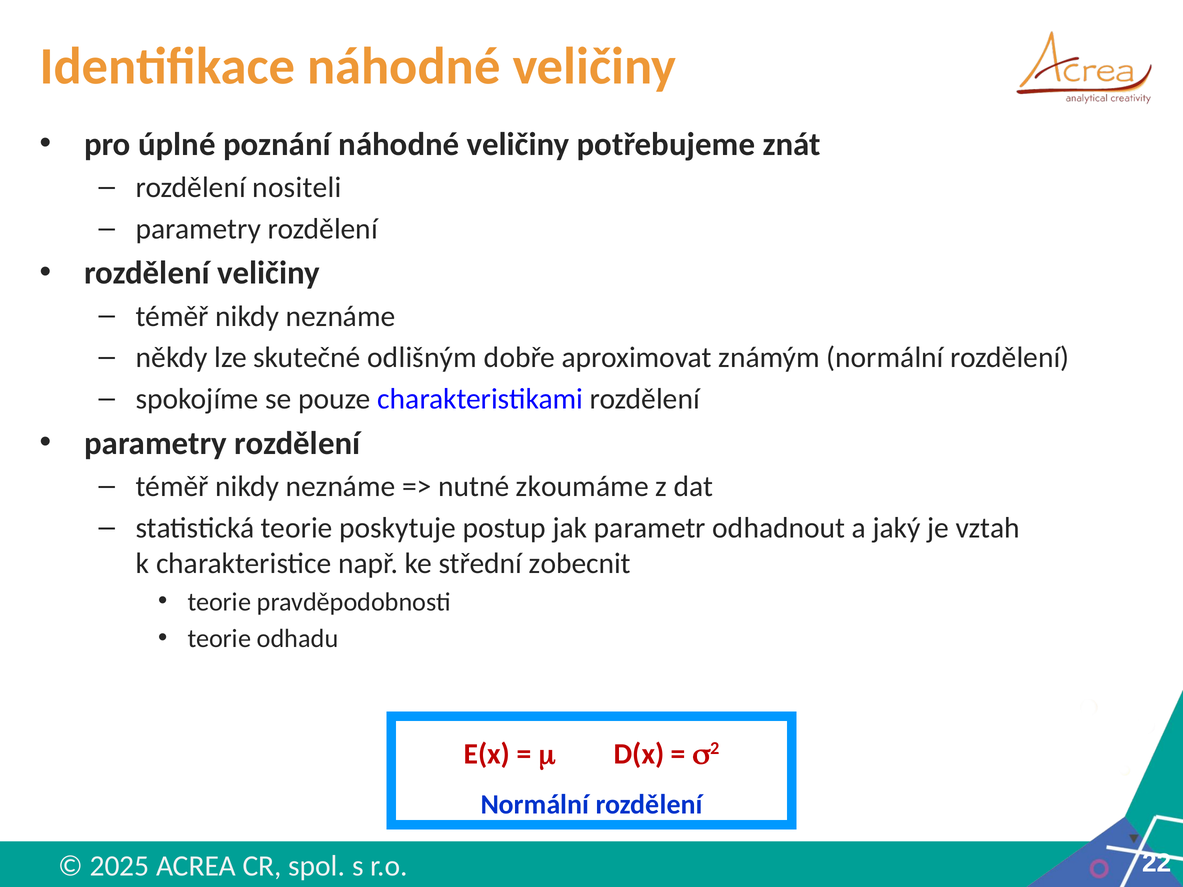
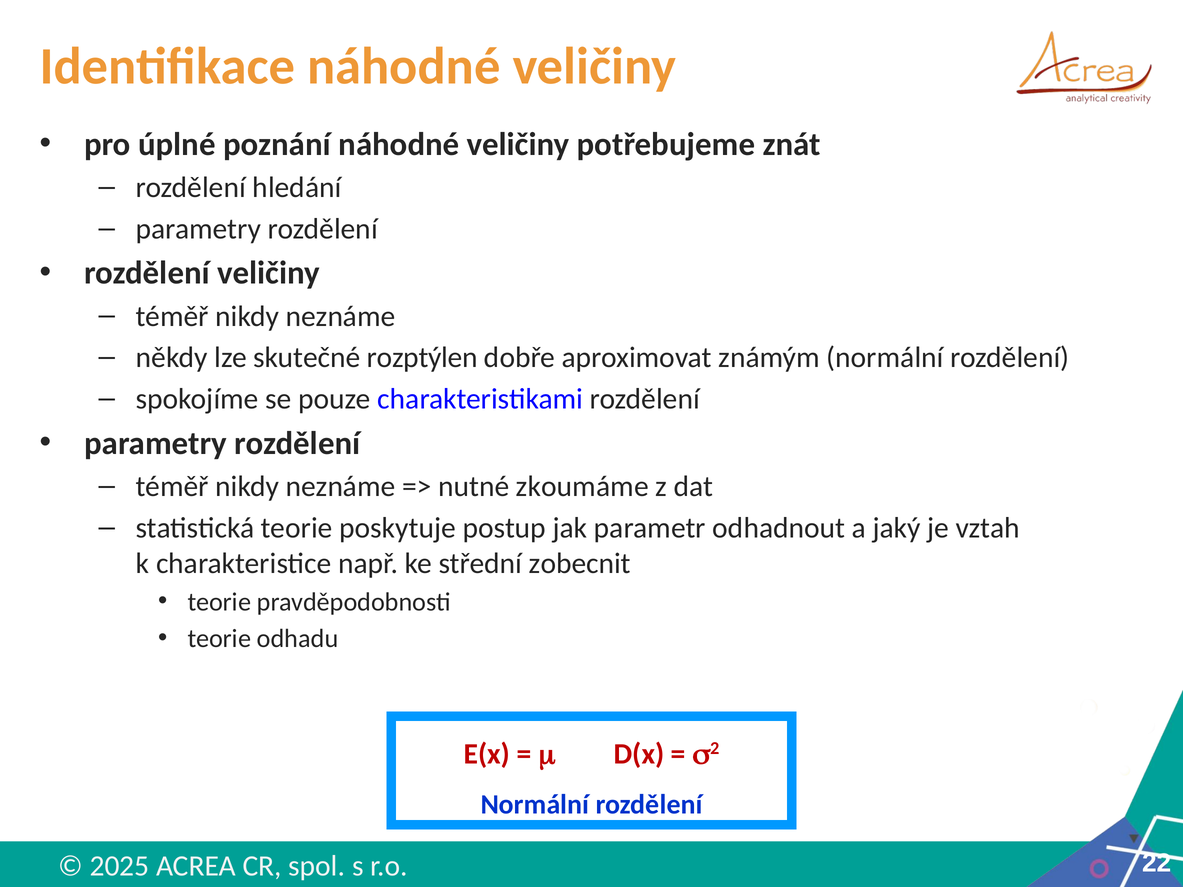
nositeli: nositeli -> hledání (297, 188)
odlišným: odlišným -> rozptýlen (422, 358)
